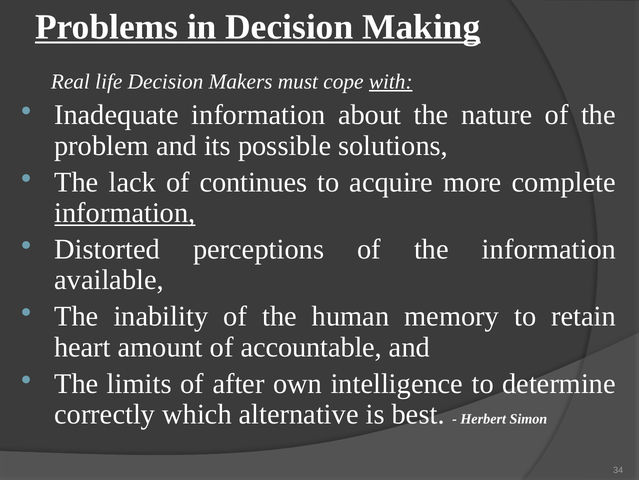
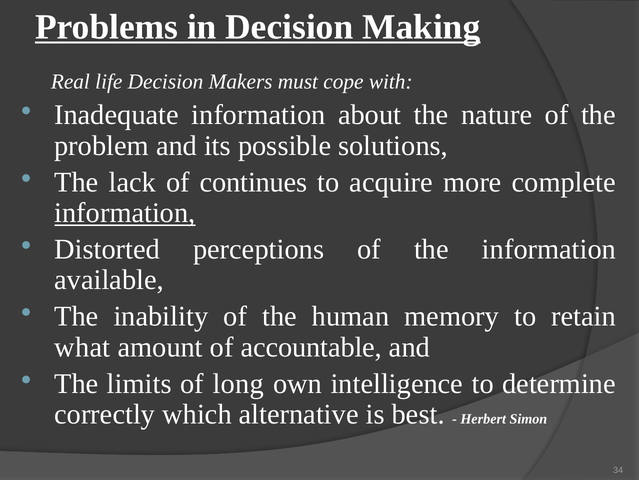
with underline: present -> none (391, 82)
heart: heart -> what (82, 347)
after: after -> long (238, 383)
